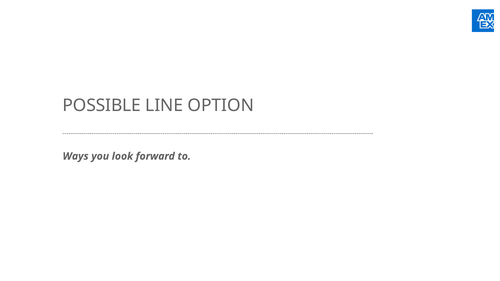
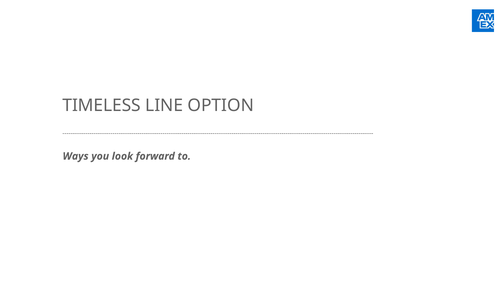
POSSIBLE: POSSIBLE -> TIMELESS (102, 105)
